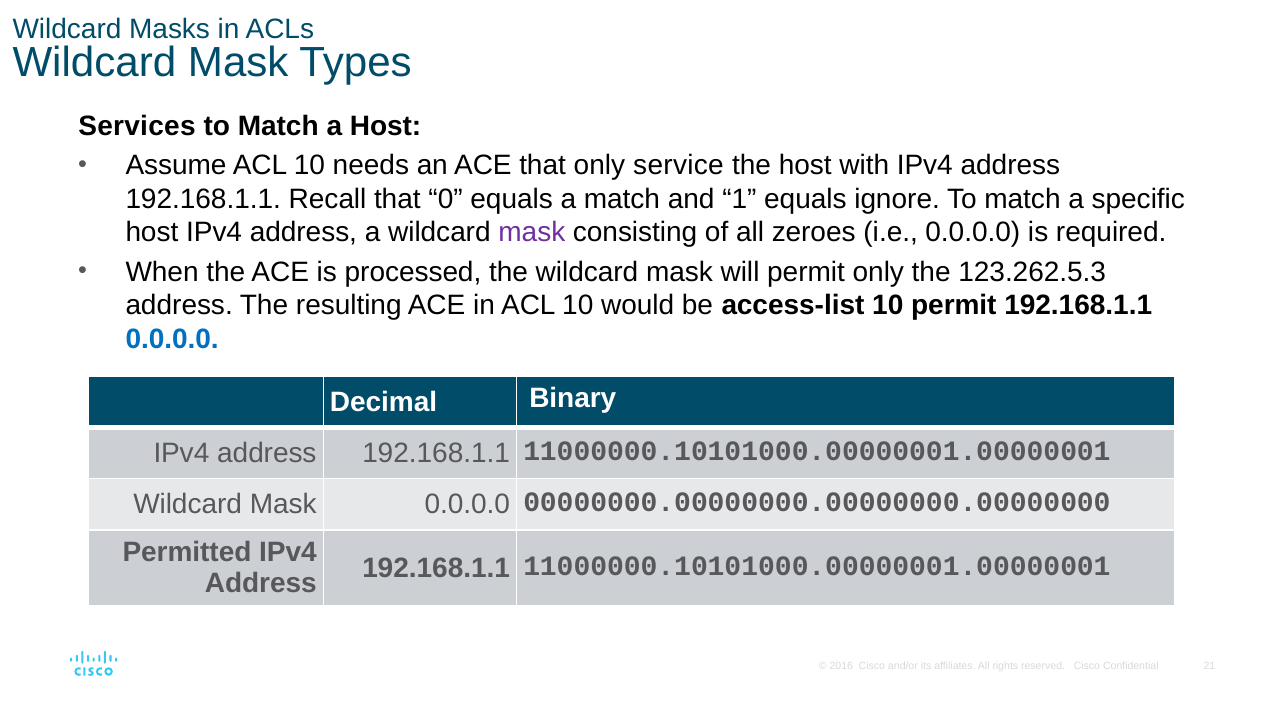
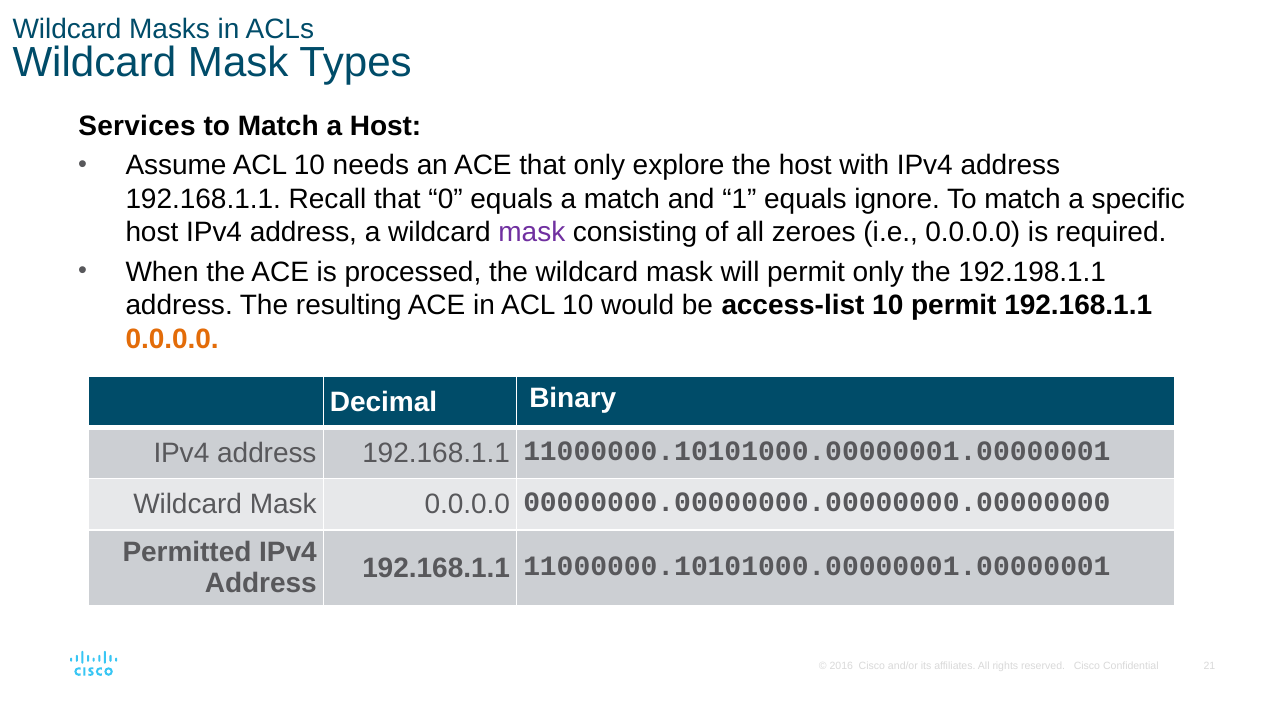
service: service -> explore (679, 165)
123.262.5.3: 123.262.5.3 -> 192.198.1.1 (1032, 272)
0.0.0.0 colour: blue -> orange (172, 339)
